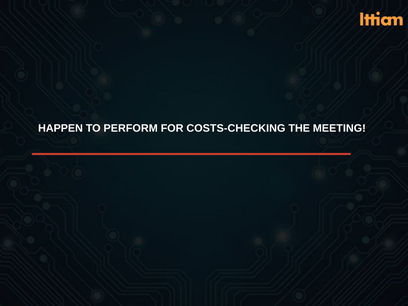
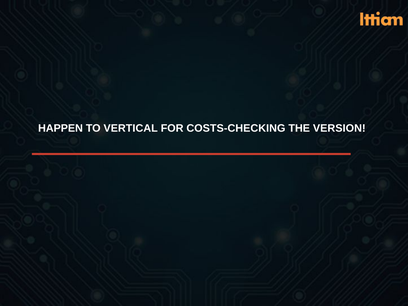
PERFORM: PERFORM -> VERTICAL (131, 128)
MEETING: MEETING -> VERSION (339, 128)
